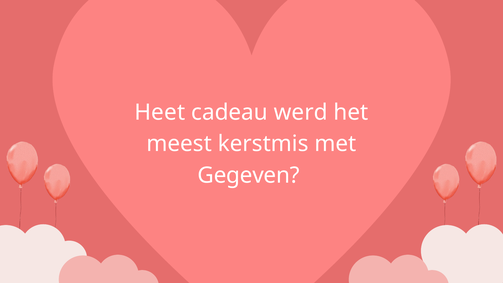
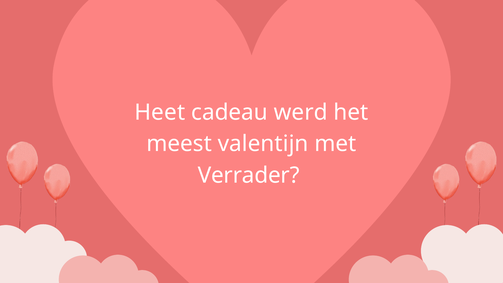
kerstmis: kerstmis -> valentijn (263, 144)
Gegeven: Gegeven -> Verrader (249, 175)
